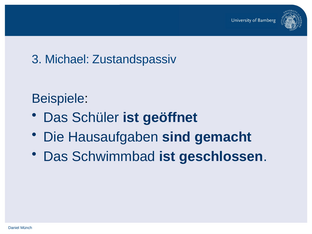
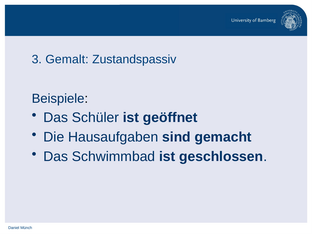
Michael: Michael -> Gemalt (67, 59)
